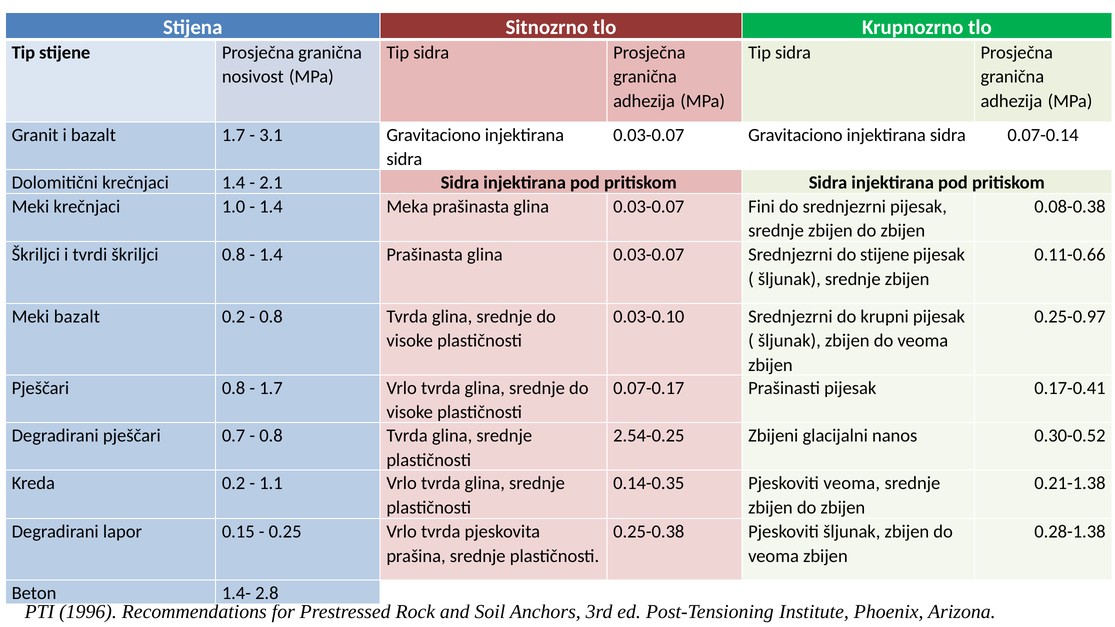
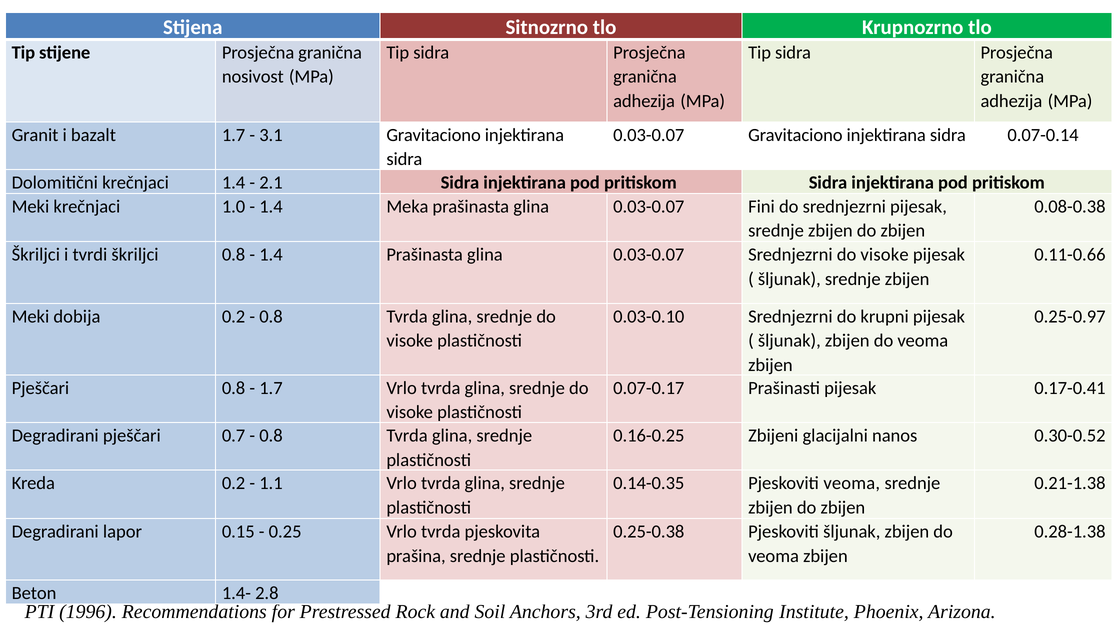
Srednjezrni do stijene: stijene -> visoke (885, 255)
Meki bazalt: bazalt -> dobija (77, 317)
2.54-0.25: 2.54-0.25 -> 0.16-0.25 (649, 436)
